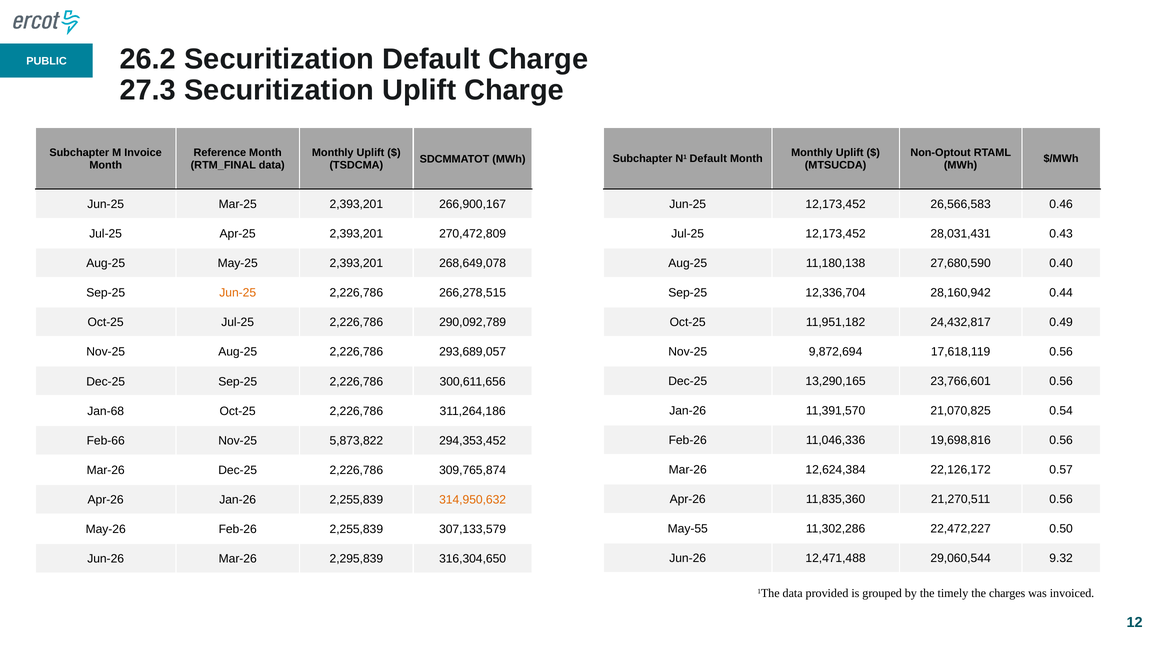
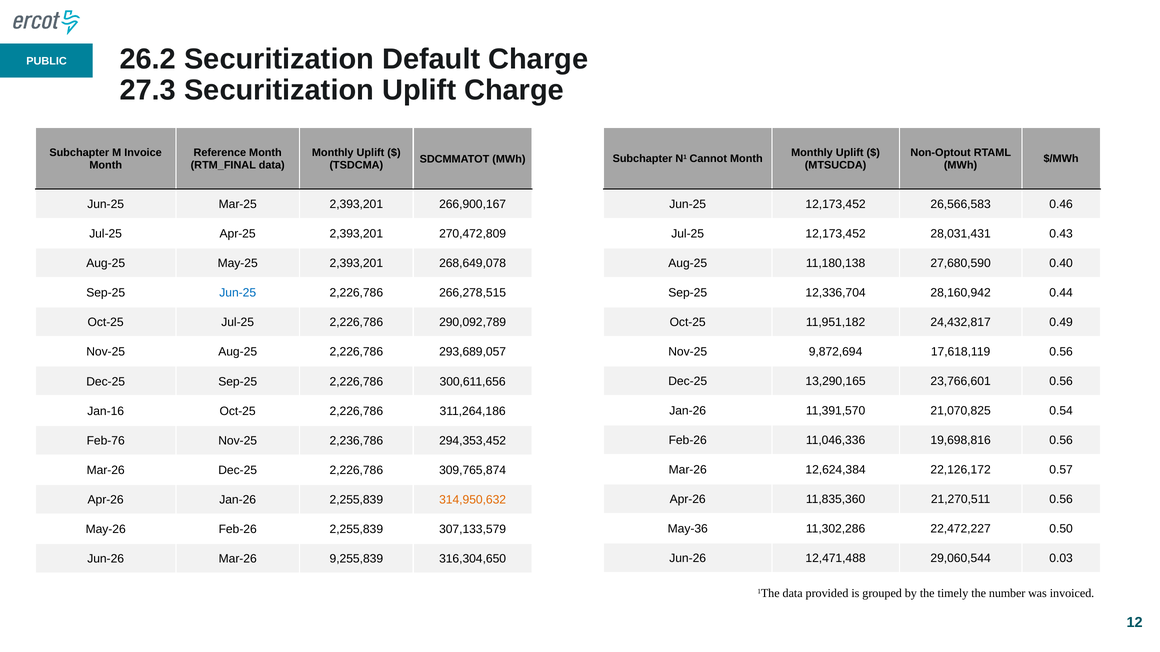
N1 Default: Default -> Cannot (708, 159)
Jun-25 colour: orange -> blue (238, 293)
Jan-68: Jan-68 -> Jan-16 (106, 411)
Feb-66: Feb-66 -> Feb-76 (106, 441)
5,873,822: 5,873,822 -> 2,236,786 (356, 441)
May-55: May-55 -> May-36 (688, 529)
9.32: 9.32 -> 0.03 (1061, 559)
2,295,839: 2,295,839 -> 9,255,839 (356, 559)
charges: charges -> number (1007, 594)
